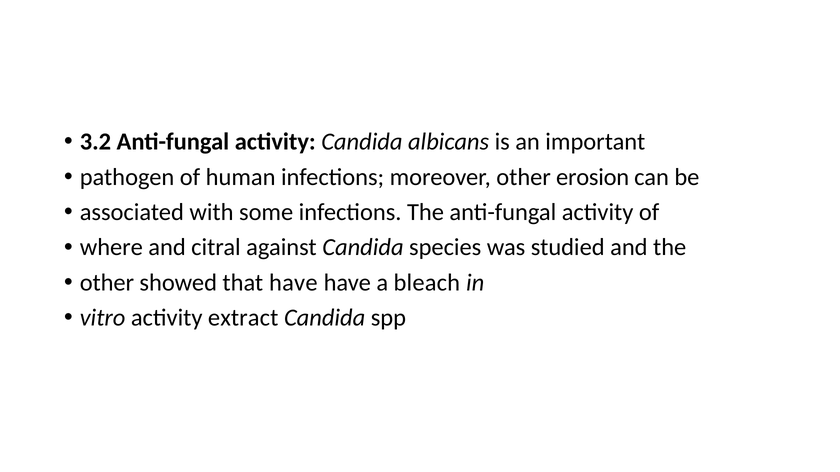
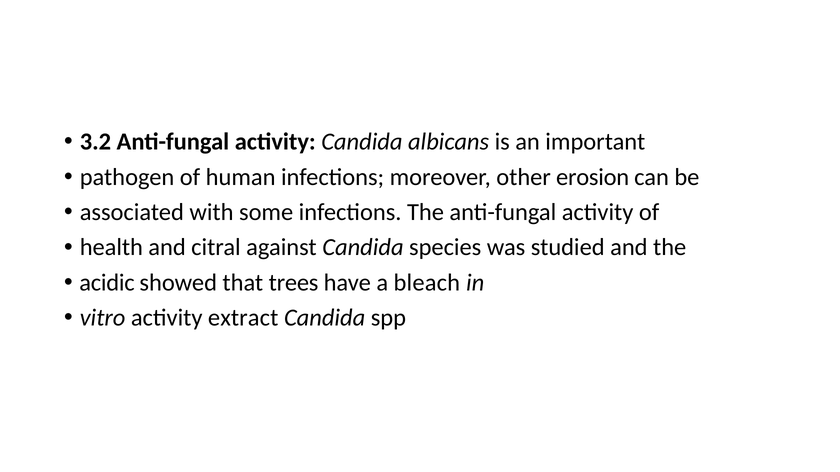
where: where -> health (111, 248)
other: other -> acidic (107, 283)
that have: have -> trees (294, 283)
